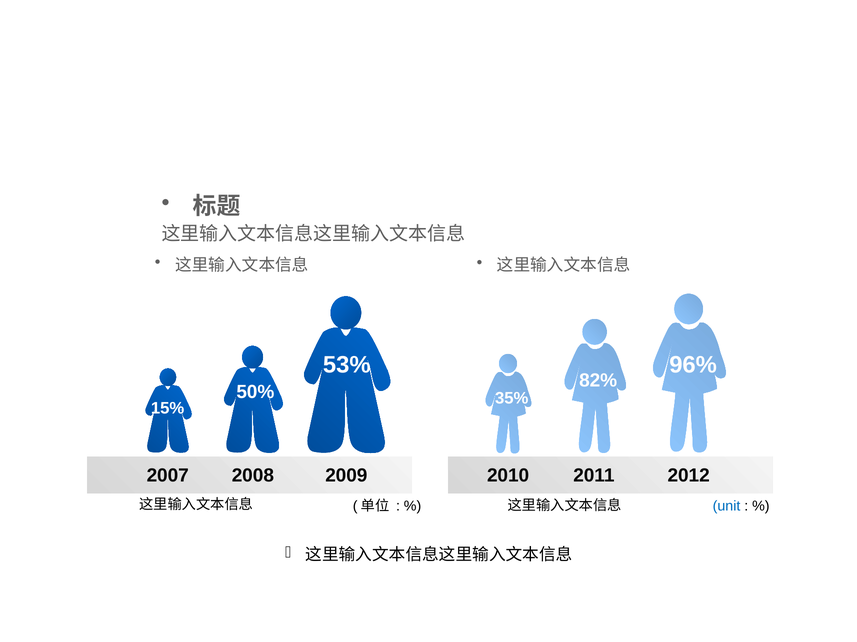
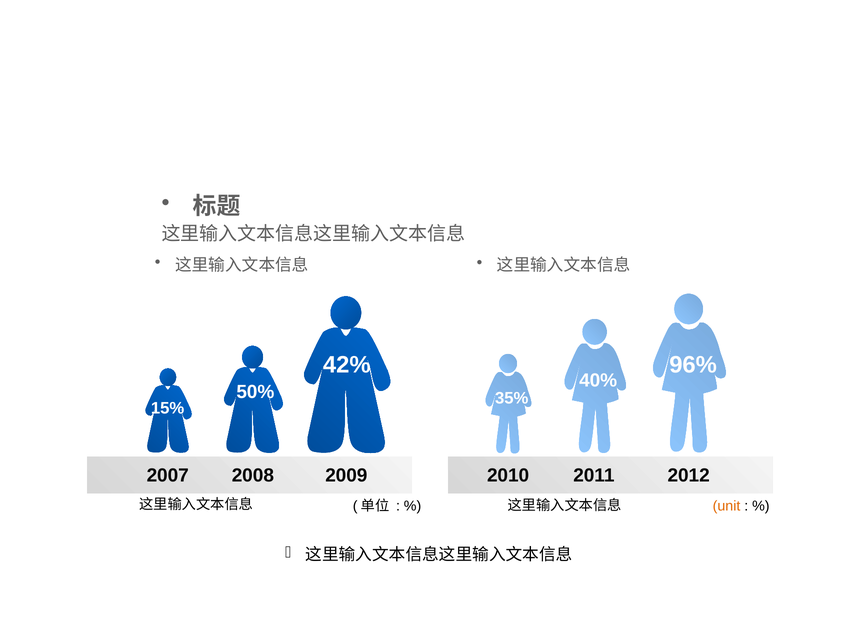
53%: 53% -> 42% (347, 366)
82%: 82% -> 40% (598, 381)
unit colour: blue -> orange (727, 507)
